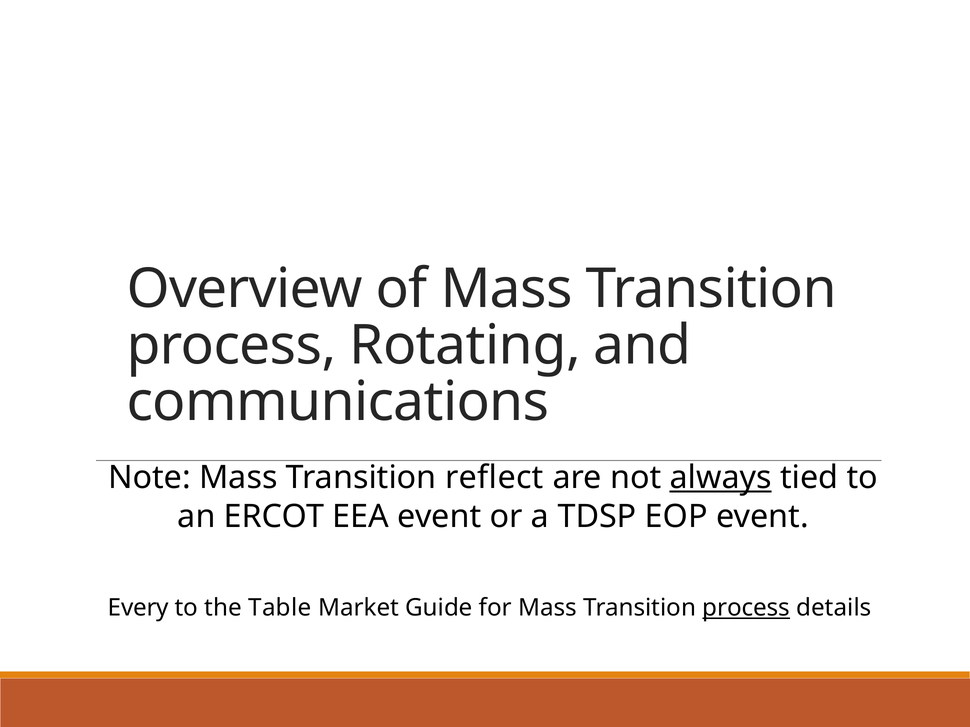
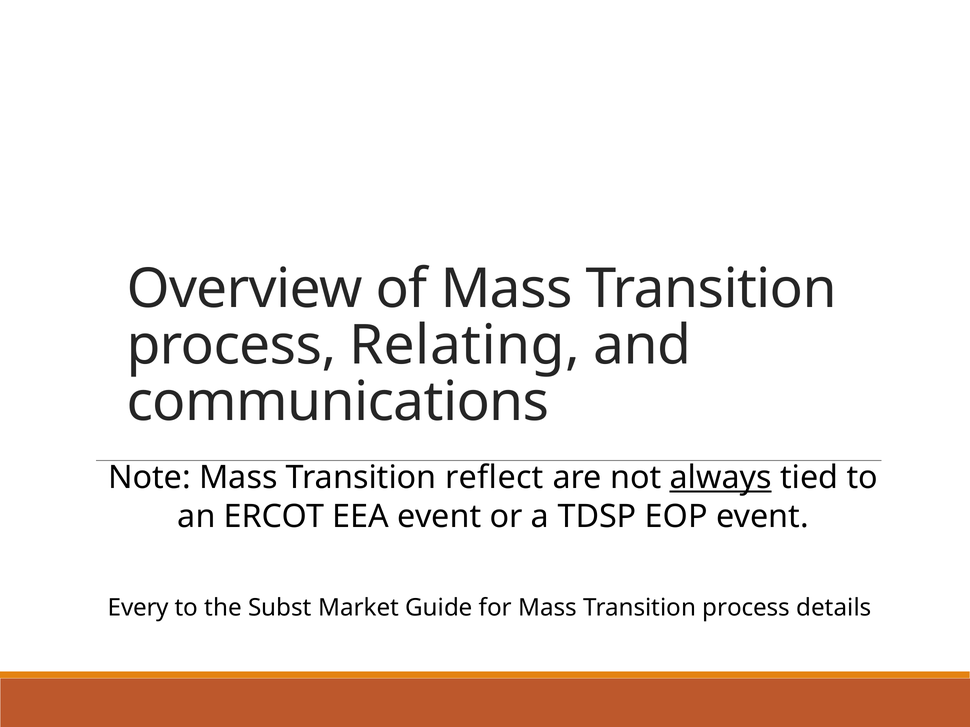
Rotating: Rotating -> Relating (465, 346)
Table: Table -> Subst (280, 608)
process underline: present -> none (746, 608)
